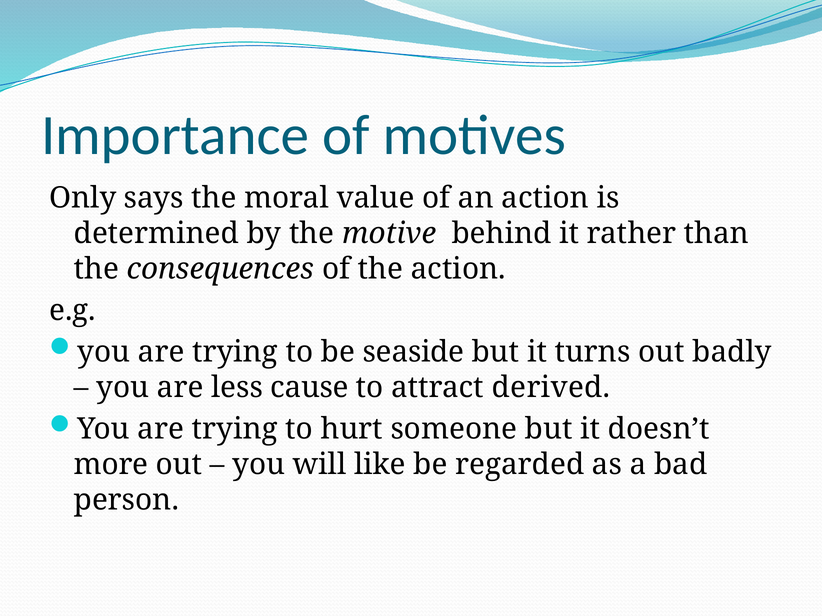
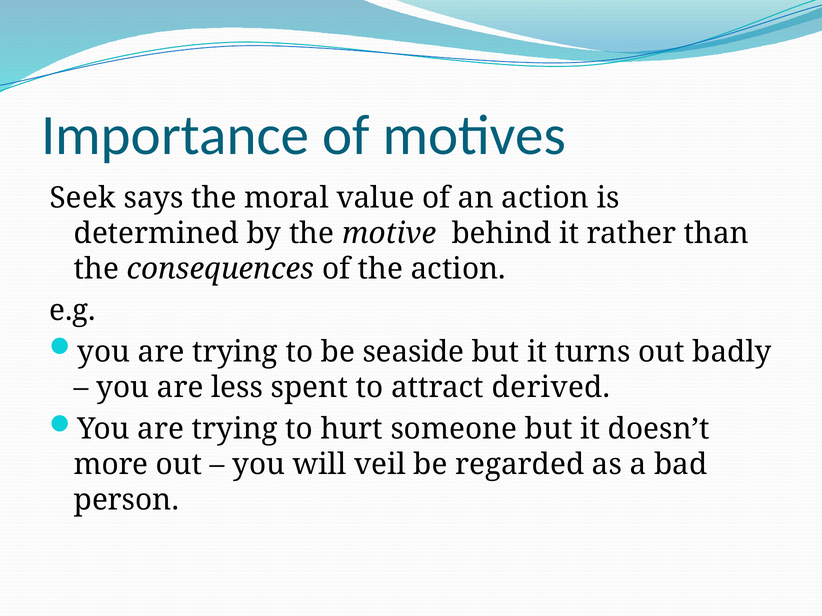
Only: Only -> Seek (83, 198)
cause: cause -> spent (309, 388)
like: like -> veil (380, 465)
